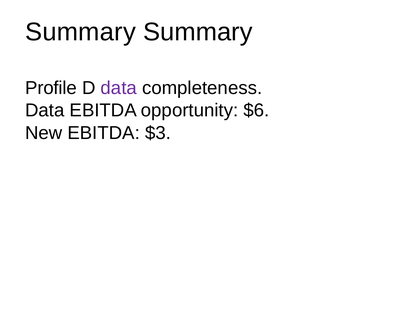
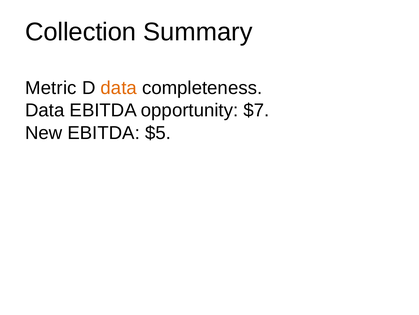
Summary: Summary -> Collection (81, 32)
Profile: Profile -> Metric (51, 88)
data colour: purple -> orange (119, 88)
$6: $6 -> $7 (256, 110)
$3: $3 -> $5 (158, 133)
